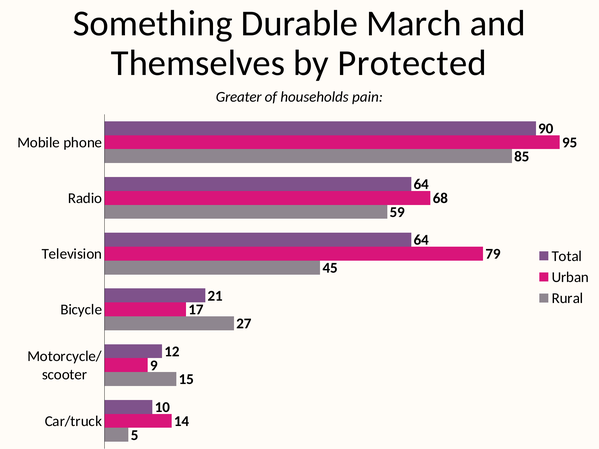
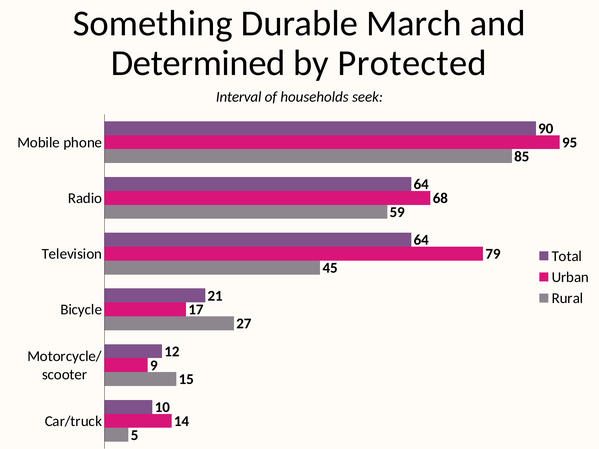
Themselves: Themselves -> Determined (198, 63)
Greater: Greater -> Interval (239, 97)
pain: pain -> seek (368, 97)
